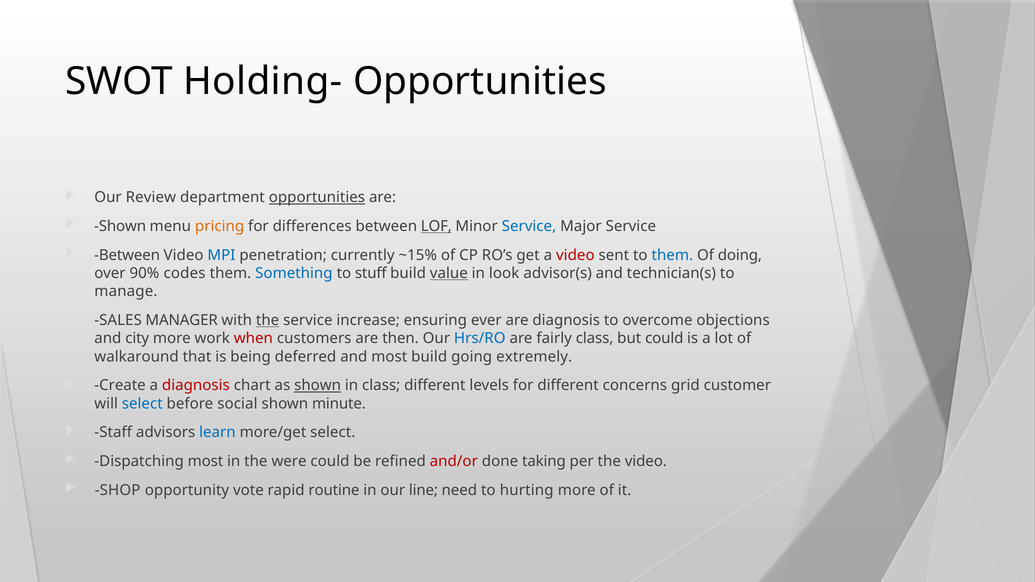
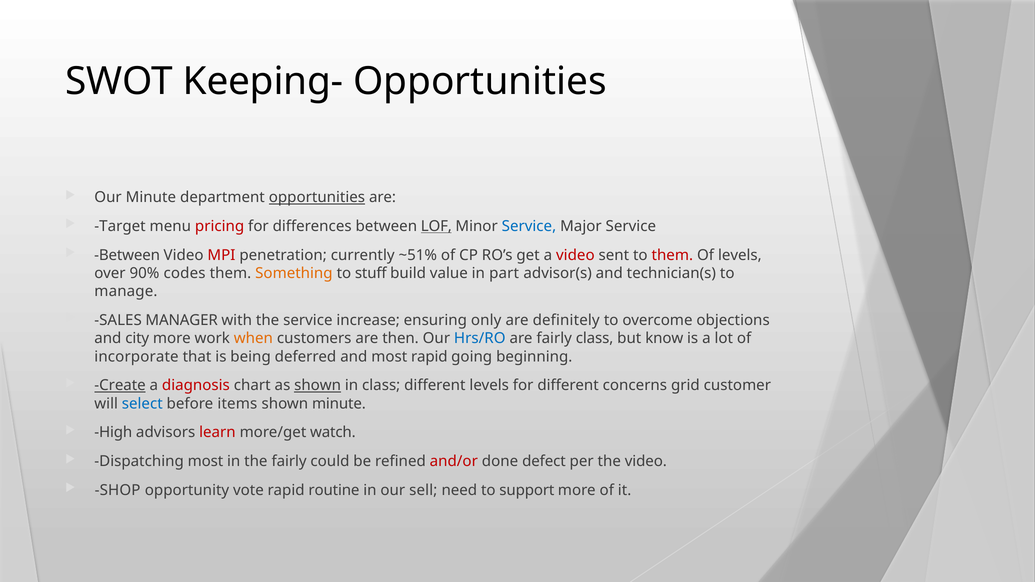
Holding-: Holding- -> Keeping- (263, 82)
Our Review: Review -> Minute (151, 197)
Shown: Shown -> Target (120, 226)
pricing colour: orange -> red (220, 226)
MPI colour: blue -> red (221, 255)
~15%: ~15% -> ~51% (418, 255)
them colour: blue -> red (672, 255)
Of doing: doing -> levels (740, 255)
Something colour: blue -> orange (294, 273)
value underline: present -> none (449, 273)
look: look -> part (504, 273)
the underline: present -> none (268, 320)
ever: ever -> only (486, 320)
are diagnosis: diagnosis -> definitely (566, 320)
when colour: red -> orange (253, 339)
but could: could -> know (664, 339)
walkaround: walkaround -> incorporate (136, 357)
most build: build -> rapid (429, 357)
extremely: extremely -> beginning (534, 357)
Create underline: none -> present (120, 386)
social: social -> items (237, 404)
Staff: Staff -> High (113, 433)
learn colour: blue -> red (217, 433)
more/get select: select -> watch (333, 433)
the were: were -> fairly (289, 461)
taking: taking -> defect (544, 461)
line: line -> sell (423, 490)
hurting: hurting -> support (527, 490)
